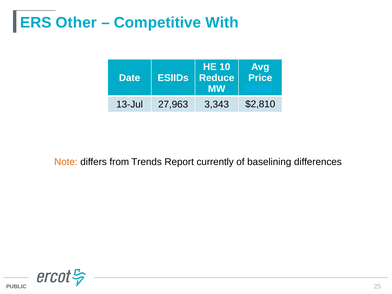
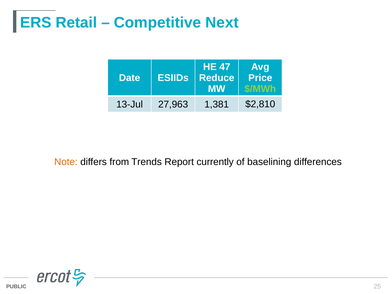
Other: Other -> Retail (76, 23)
With: With -> Next (222, 23)
10: 10 -> 47 (225, 67)
$/MWh colour: light blue -> light green (260, 89)
3,343: 3,343 -> 1,381 (217, 104)
